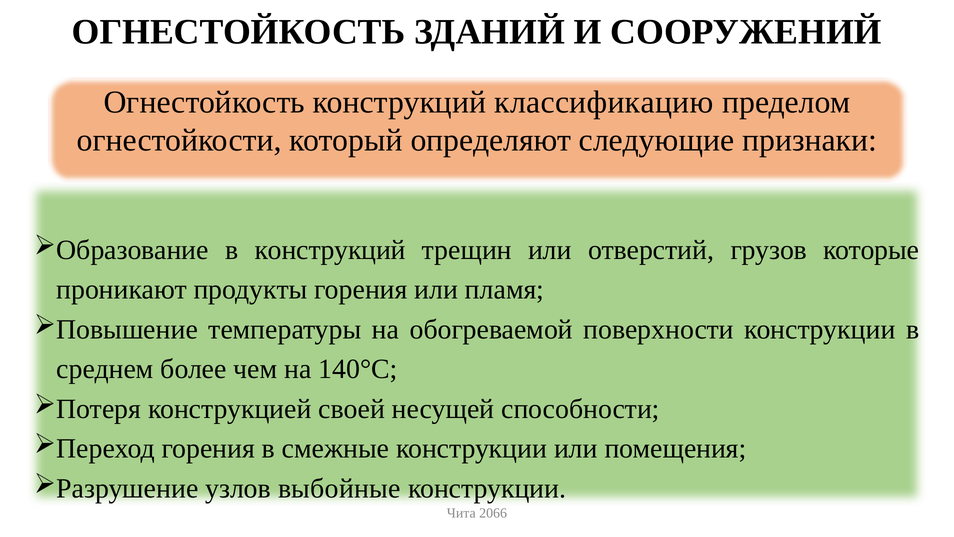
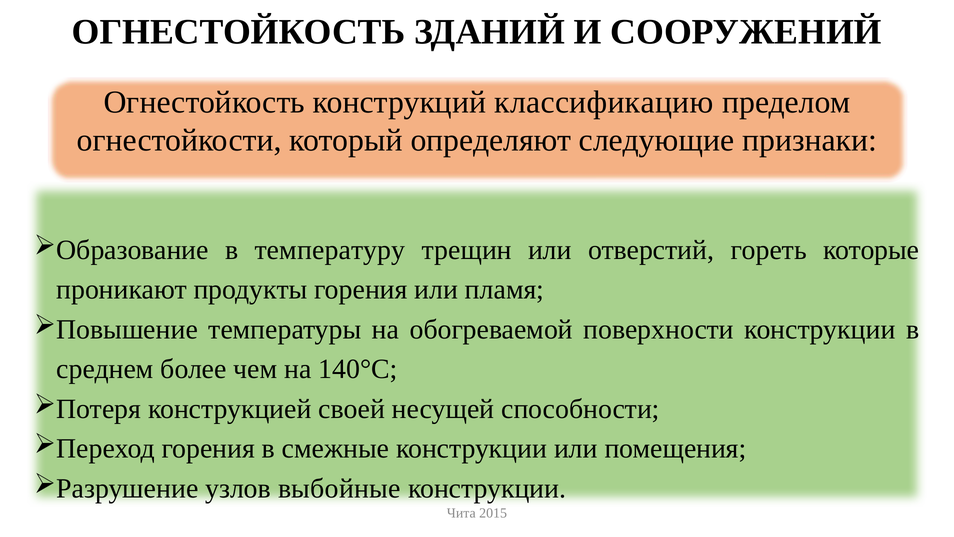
в конструкций: конструкций -> температуру (330, 250)
грузов: грузов -> гореть (769, 250)
2066: 2066 -> 2015 (493, 513)
